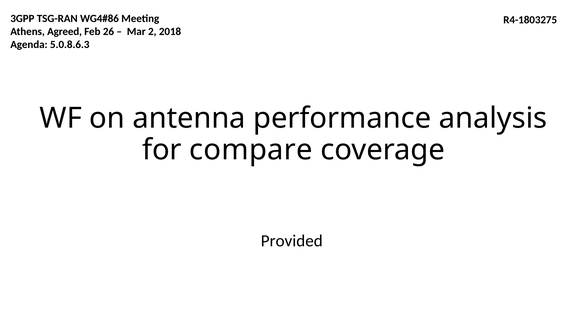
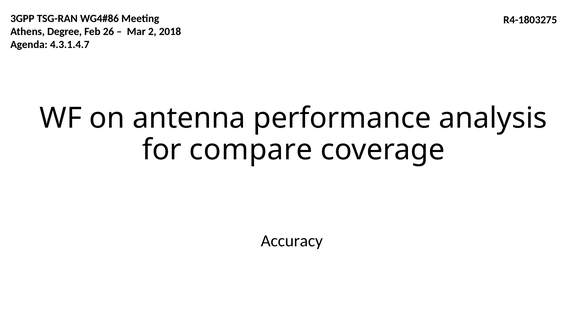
Agreed: Agreed -> Degree (65, 32)
5.0.8.6.3: 5.0.8.6.3 -> 4.3.1.4.7 (70, 45)
Provided: Provided -> Accuracy (292, 241)
